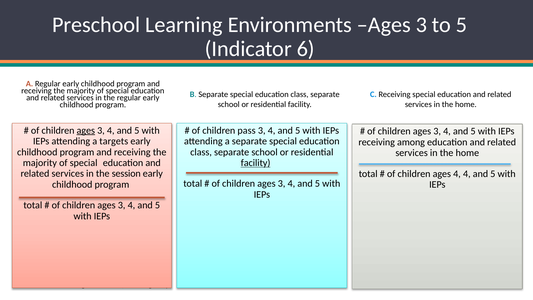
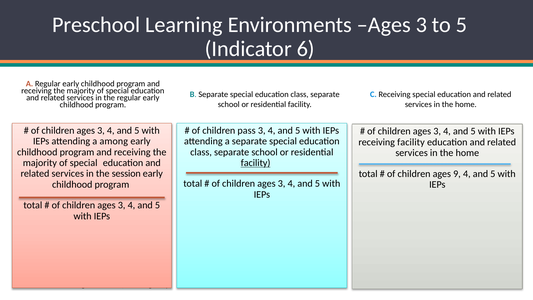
ages underline: present -> none (86, 130)
targets: targets -> among (114, 141)
receiving among: among -> facility (411, 142)
ages 4: 4 -> 9 (457, 174)
